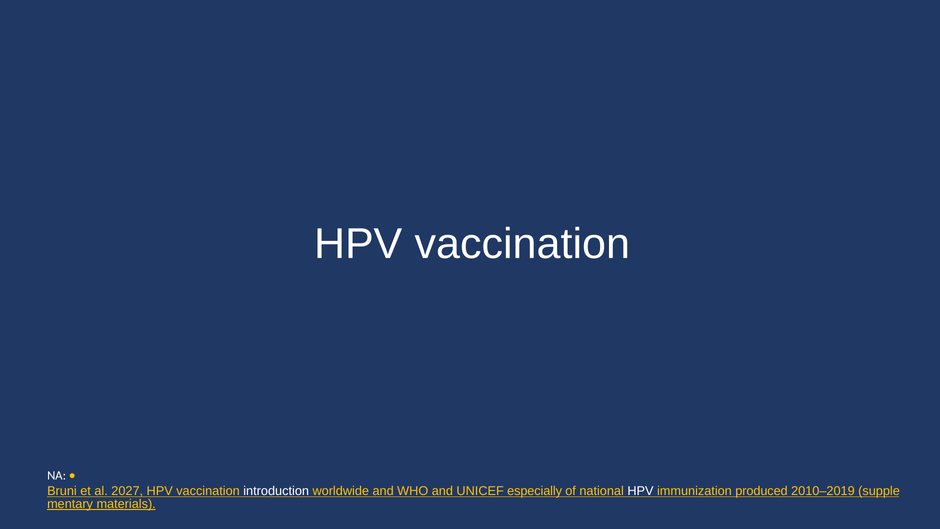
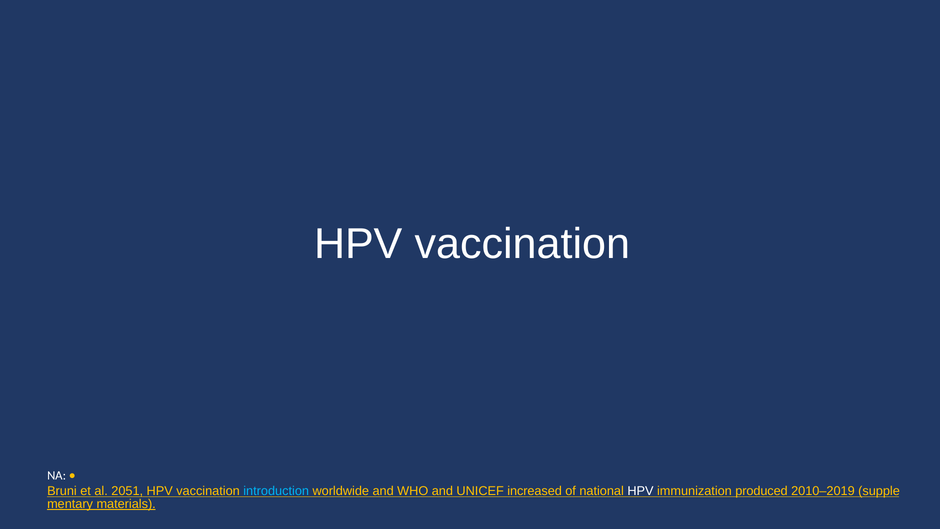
2027: 2027 -> 2051 (127, 491)
introduction colour: white -> light blue (276, 491)
especially: especially -> increased (535, 491)
